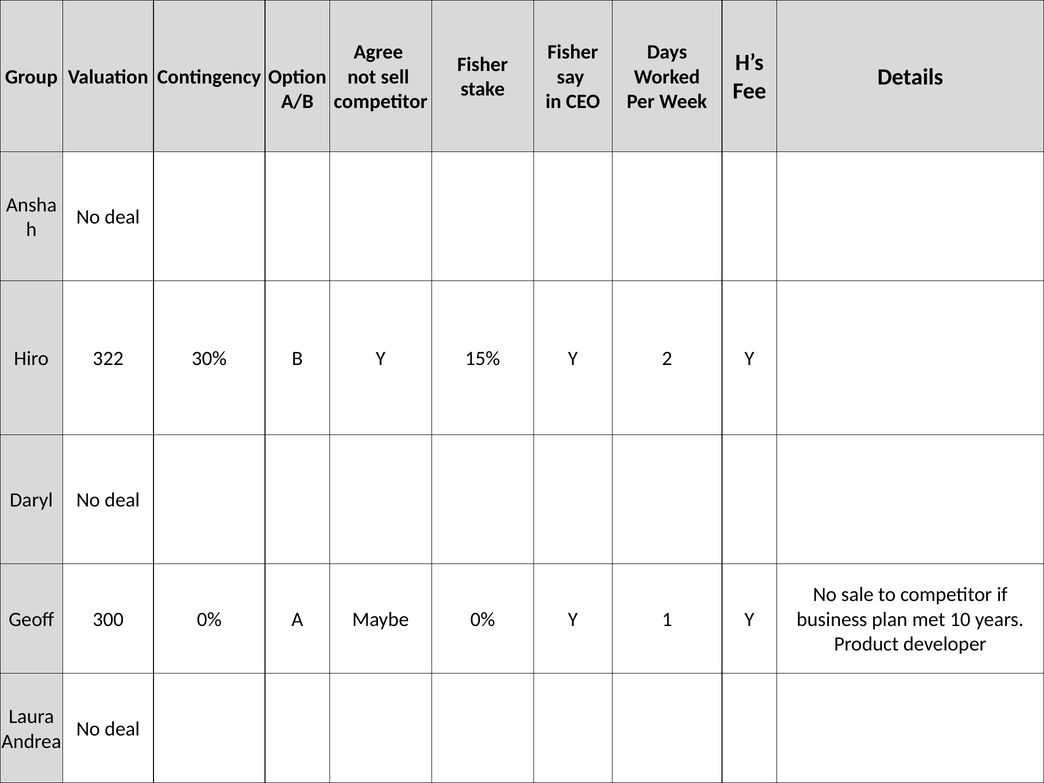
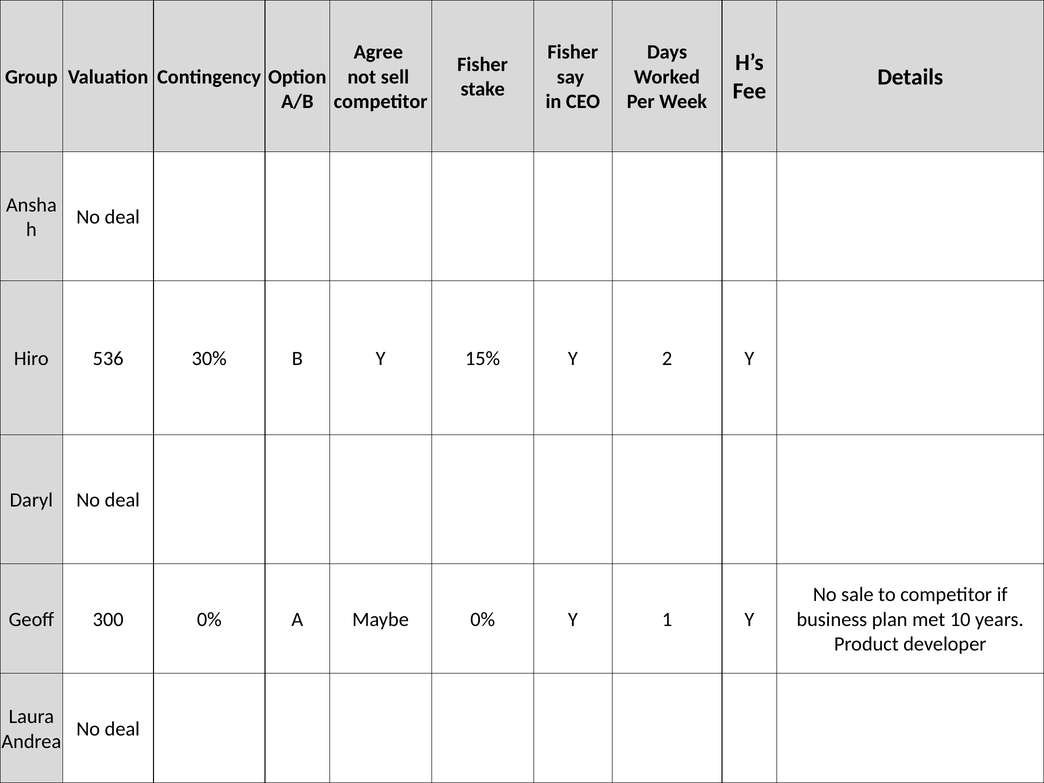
322: 322 -> 536 (108, 359)
